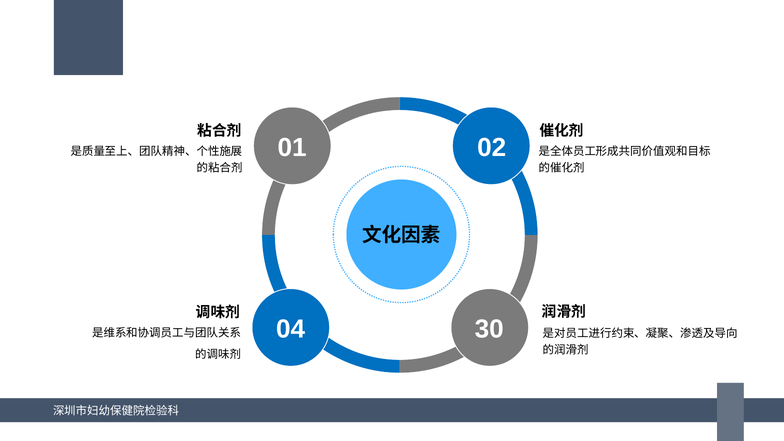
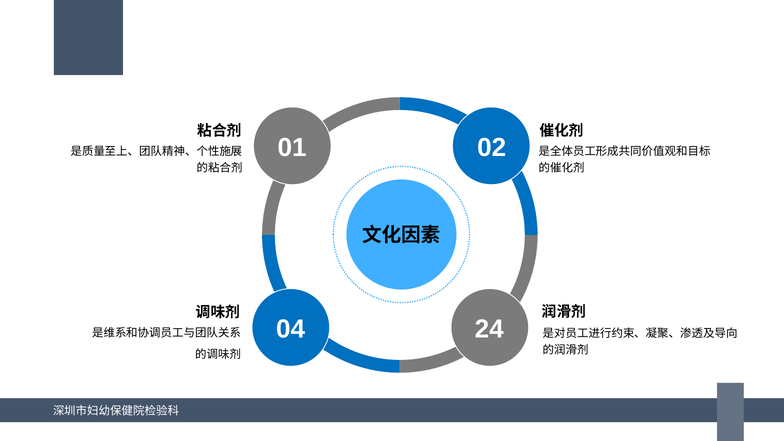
30: 30 -> 24 (489, 329)
